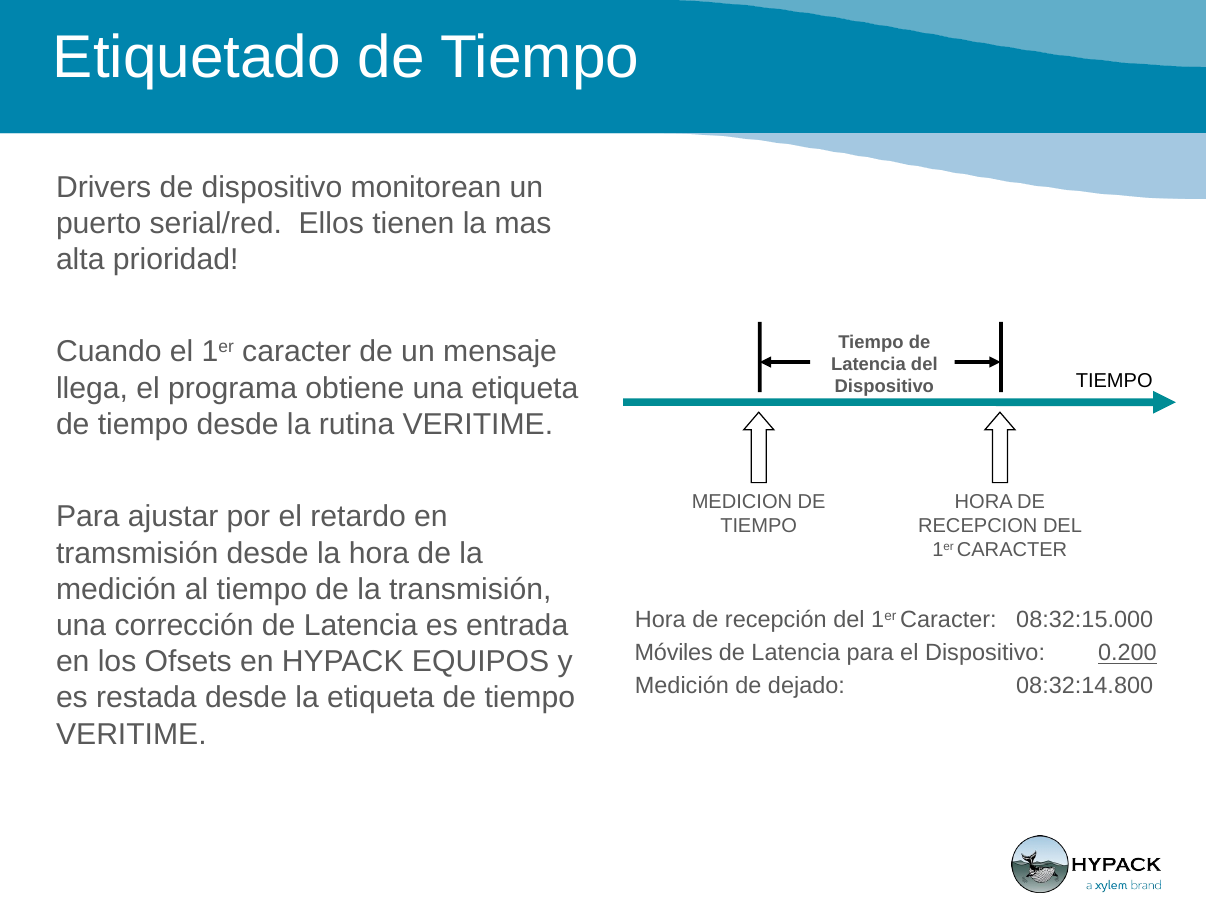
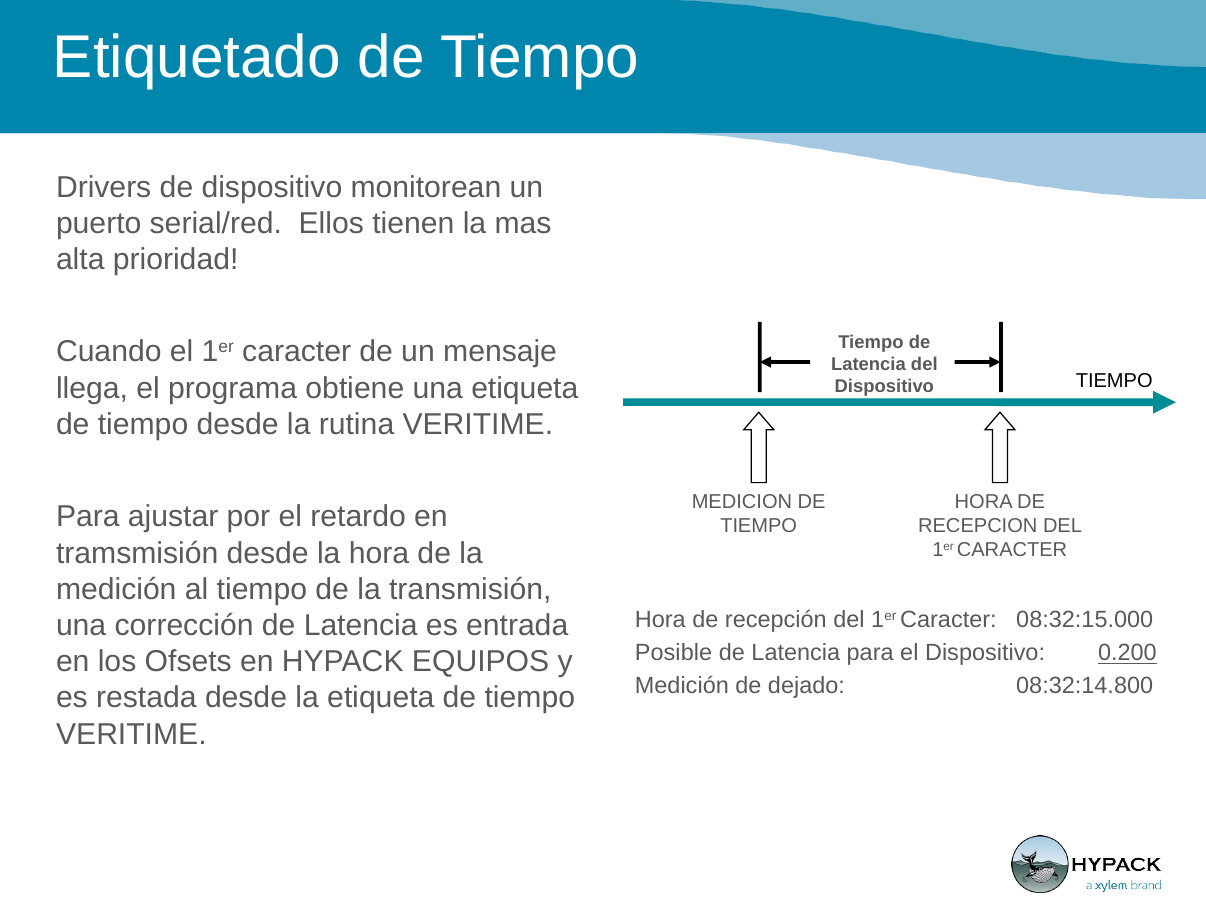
Móviles: Móviles -> Posible (674, 653)
